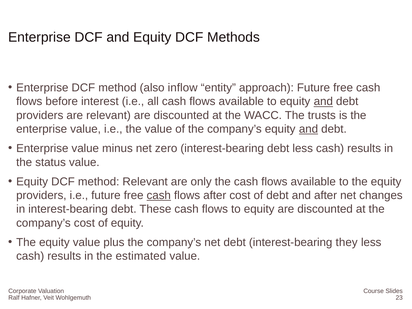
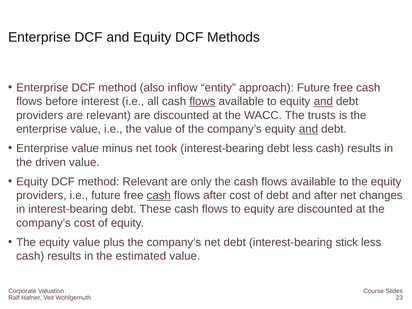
flows underline: none -> present (202, 102)
zero: zero -> took (166, 148)
status: status -> driven (51, 162)
they: they -> stick (347, 242)
